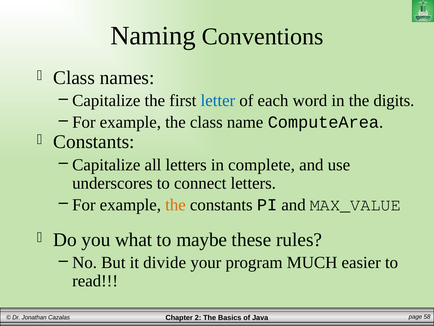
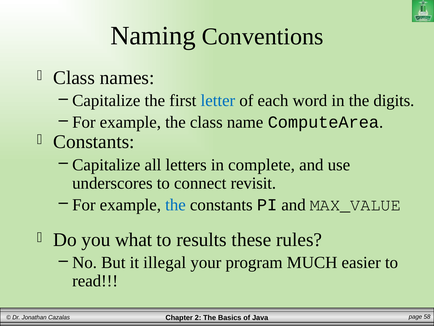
connect letters: letters -> revisit (253, 183)
the colour: orange -> blue (175, 204)
maybe: maybe -> results (202, 239)
divide: divide -> illegal (165, 262)
